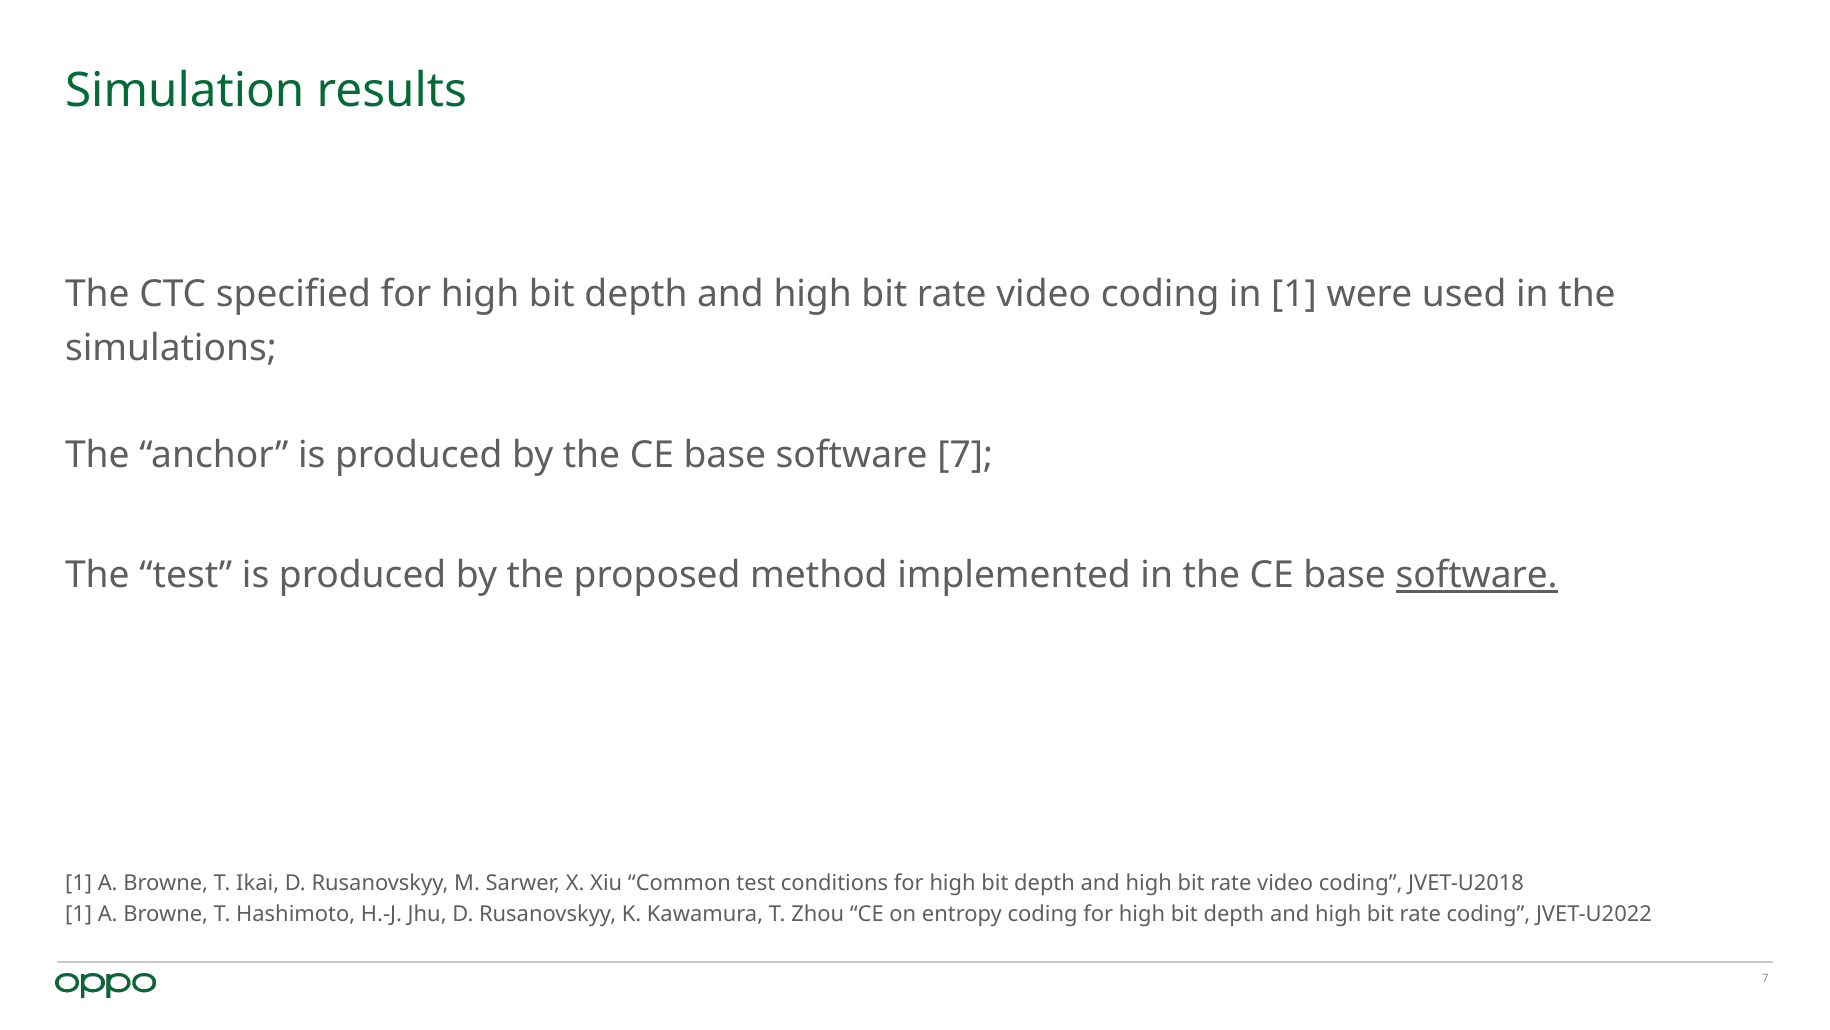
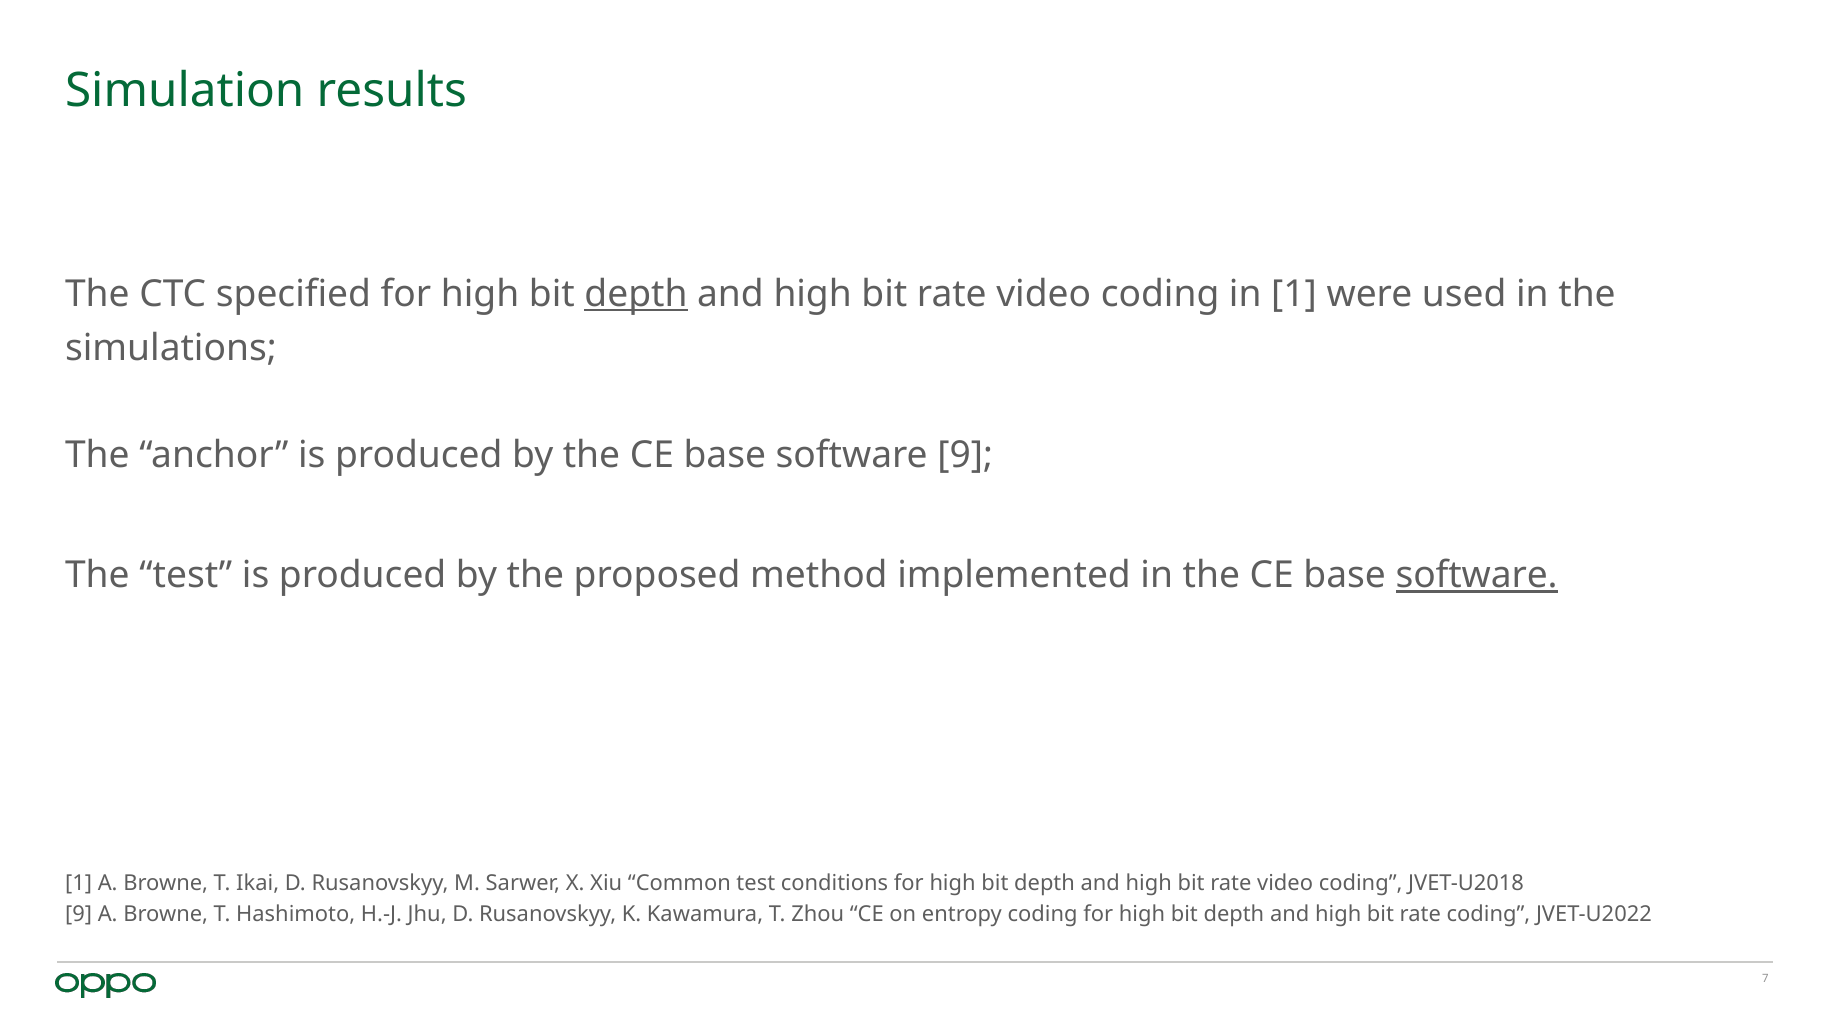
depth underline: none -> present (636, 294)
software 7: 7 -> 9 (965, 455)
1: 1 -> 9 (79, 914)
